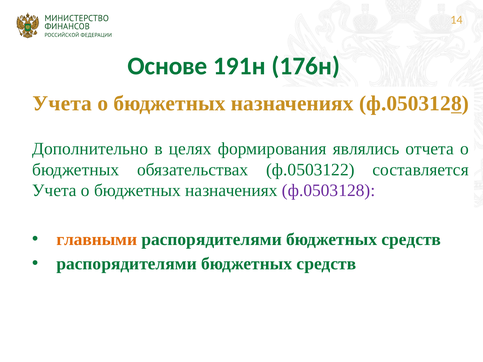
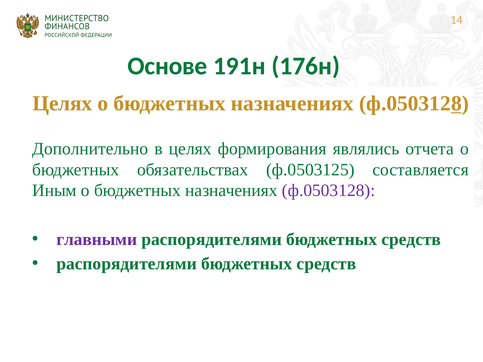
Учета: Учета -> Целях (62, 104)
ф.0503122: ф.0503122 -> ф.0503125 (310, 170)
Учета: Учета -> Иным (54, 191)
главными colour: orange -> purple (97, 239)
